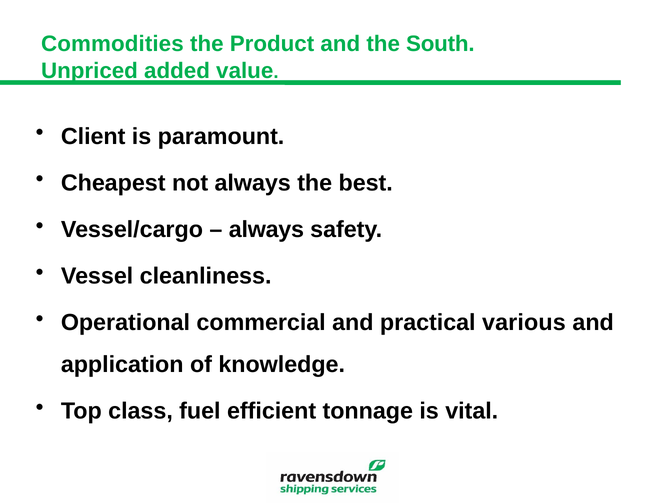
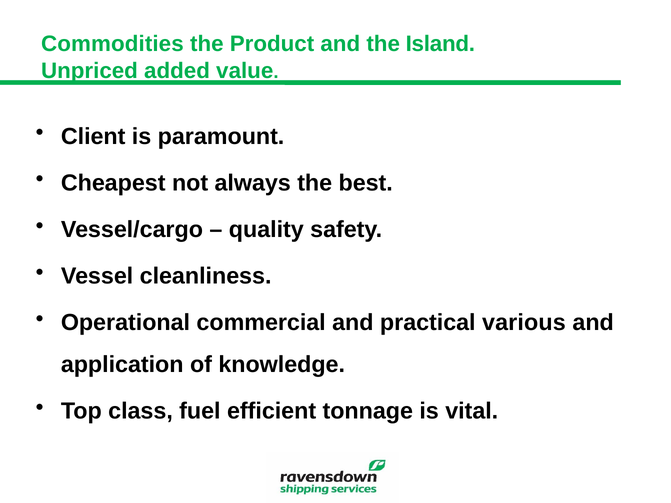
South: South -> Island (440, 44)
always: always -> quality (266, 230)
